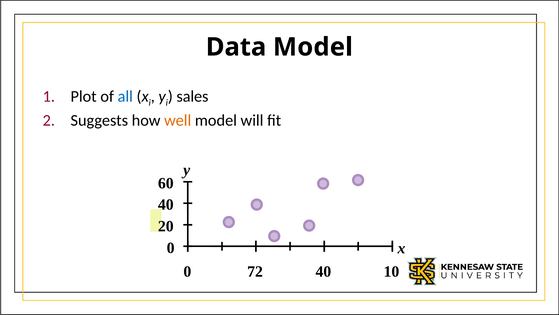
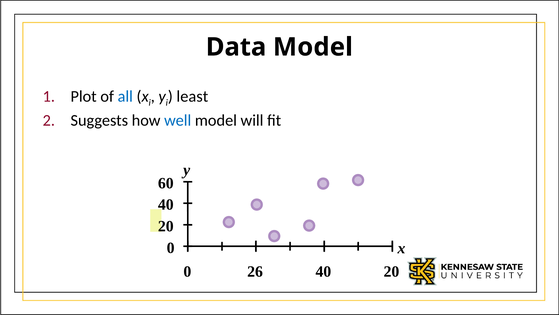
sales: sales -> least (192, 96)
well colour: orange -> blue (178, 120)
72: 72 -> 26 (255, 271)
40 10: 10 -> 20 (391, 271)
